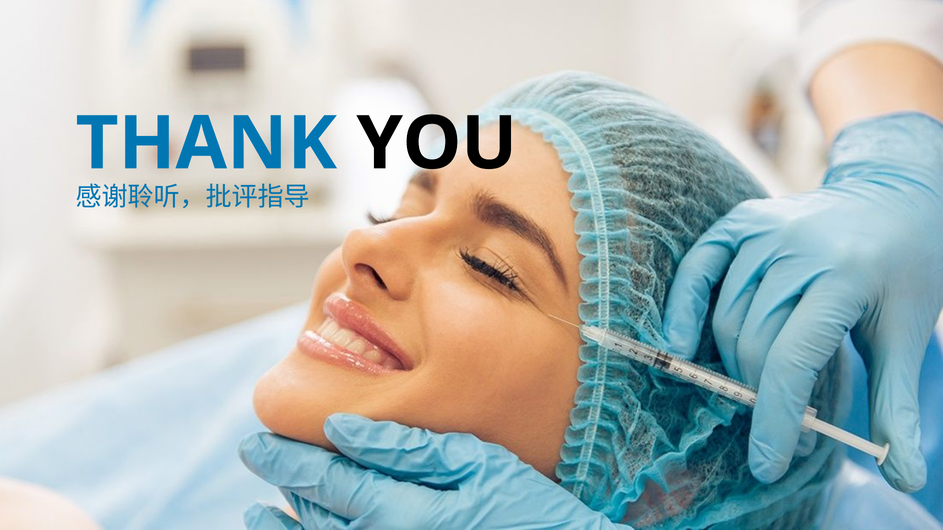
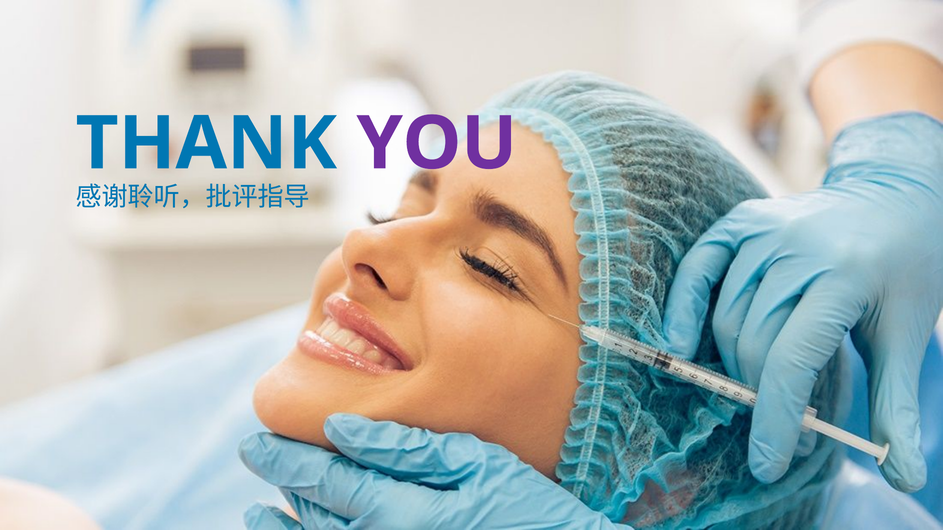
YOU colour: black -> purple (437, 144)
